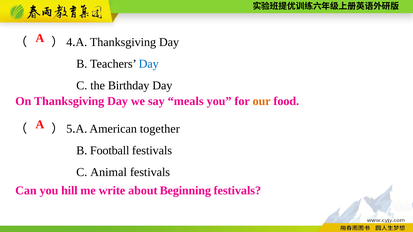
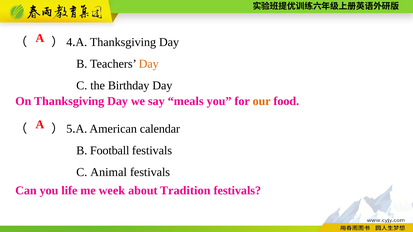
Day colour: blue -> orange (149, 64)
together: together -> calendar (160, 129)
hill: hill -> life (69, 191)
write: write -> week (112, 191)
Beginning: Beginning -> Tradition (185, 191)
